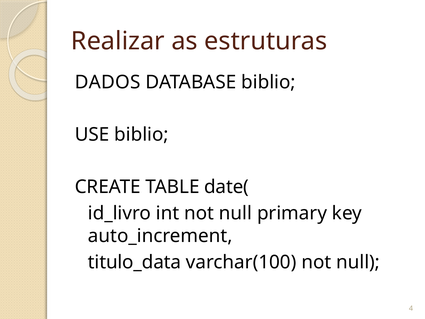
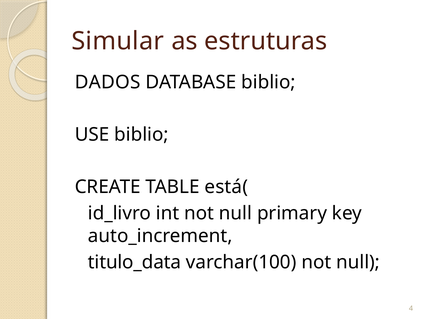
Realizar: Realizar -> Simular (118, 41)
date(: date( -> está( (226, 187)
